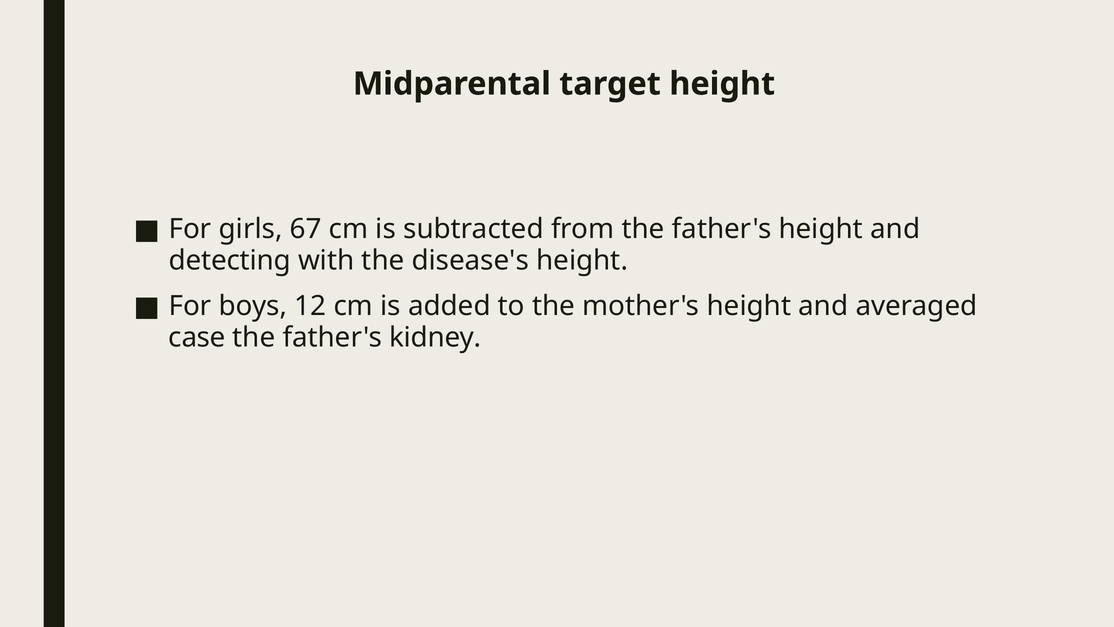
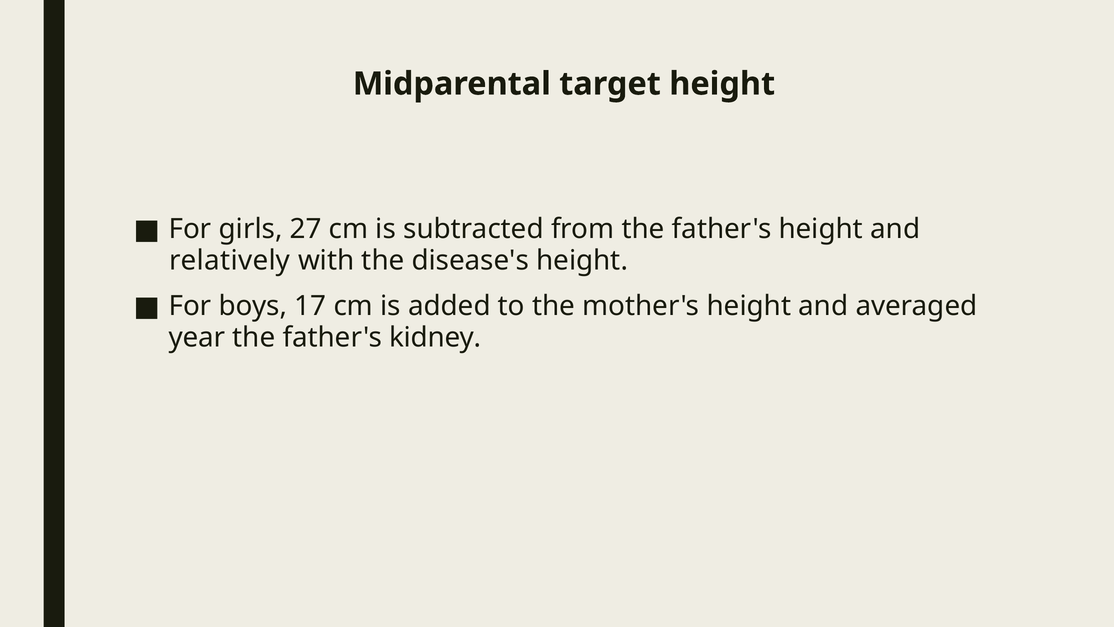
67: 67 -> 27 (306, 229)
detecting: detecting -> relatively (230, 260)
12: 12 -> 17 (310, 306)
case: case -> year (197, 337)
